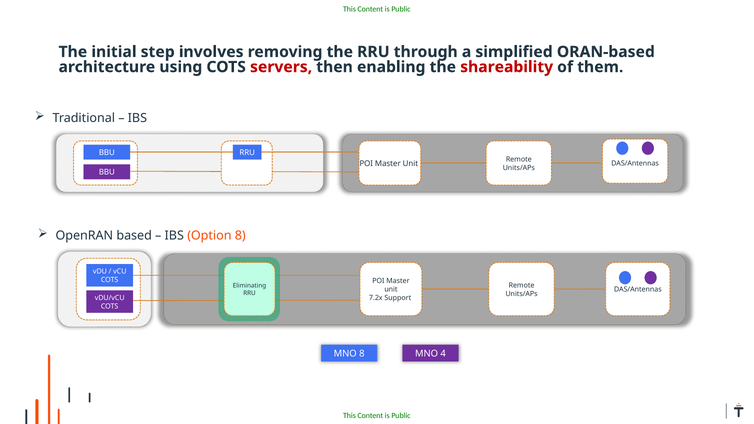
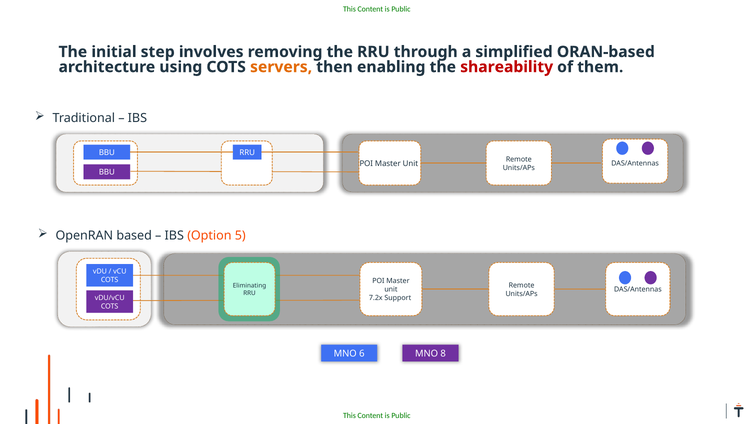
servers colour: red -> orange (281, 67)
Option 8: 8 -> 5 (240, 236)
MNO 8: 8 -> 6 (362, 354)
4: 4 -> 8 (443, 354)
